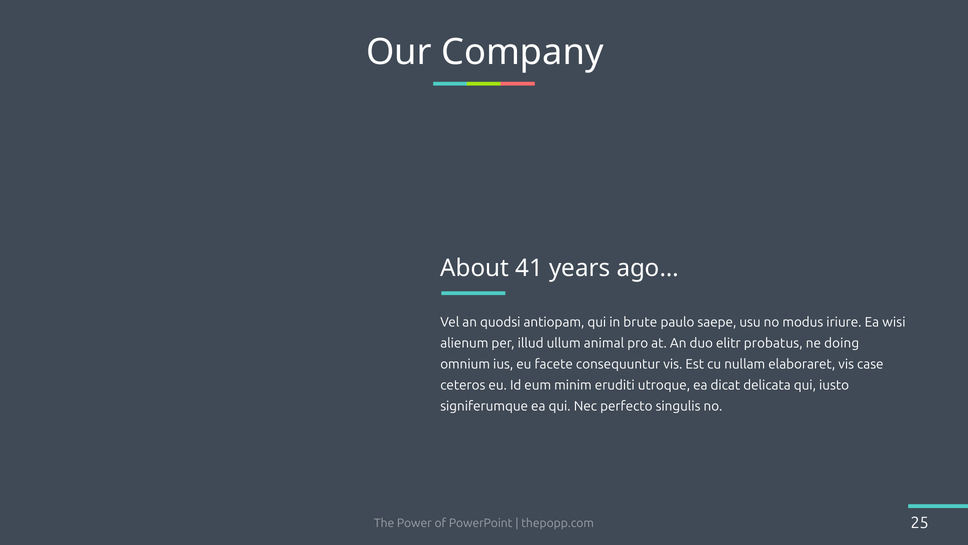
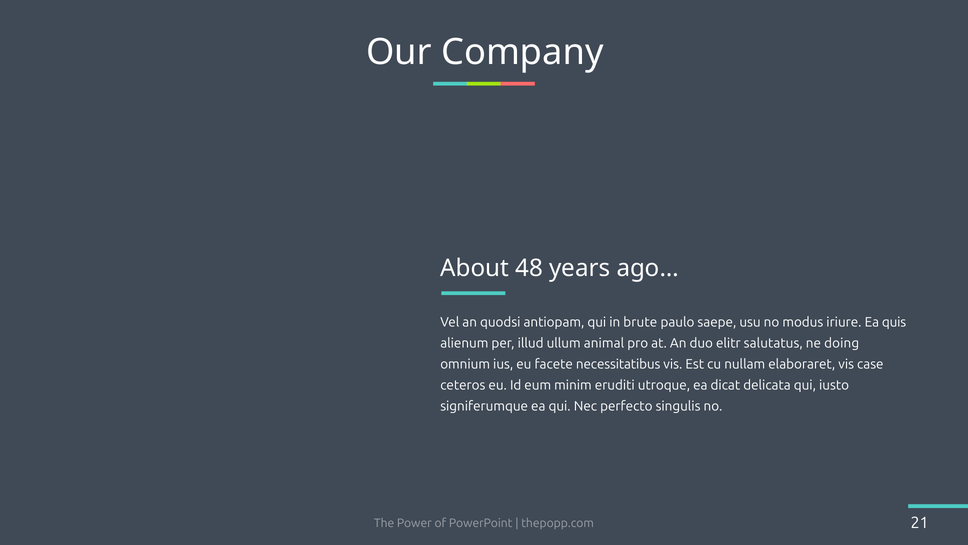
41: 41 -> 48 (529, 268)
wisi: wisi -> quis (894, 322)
probatus: probatus -> salutatus (773, 343)
consequuntur: consequuntur -> necessitatibus (618, 364)
25: 25 -> 21 (920, 522)
